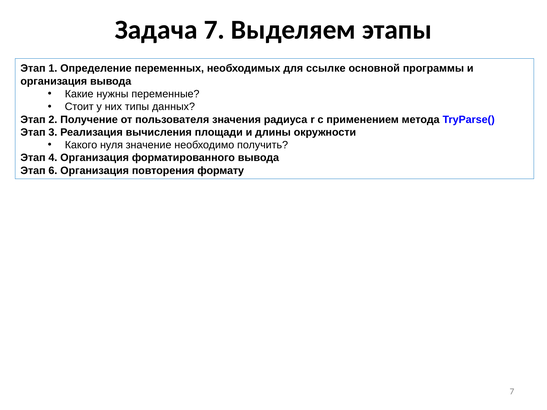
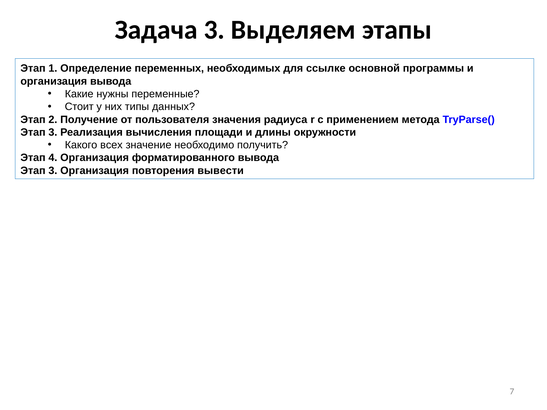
Задача 7: 7 -> 3 (214, 30)
нуля: нуля -> всех (111, 145)
6: 6 -> 3 (53, 171)
формату: формату -> вывести (221, 171)
